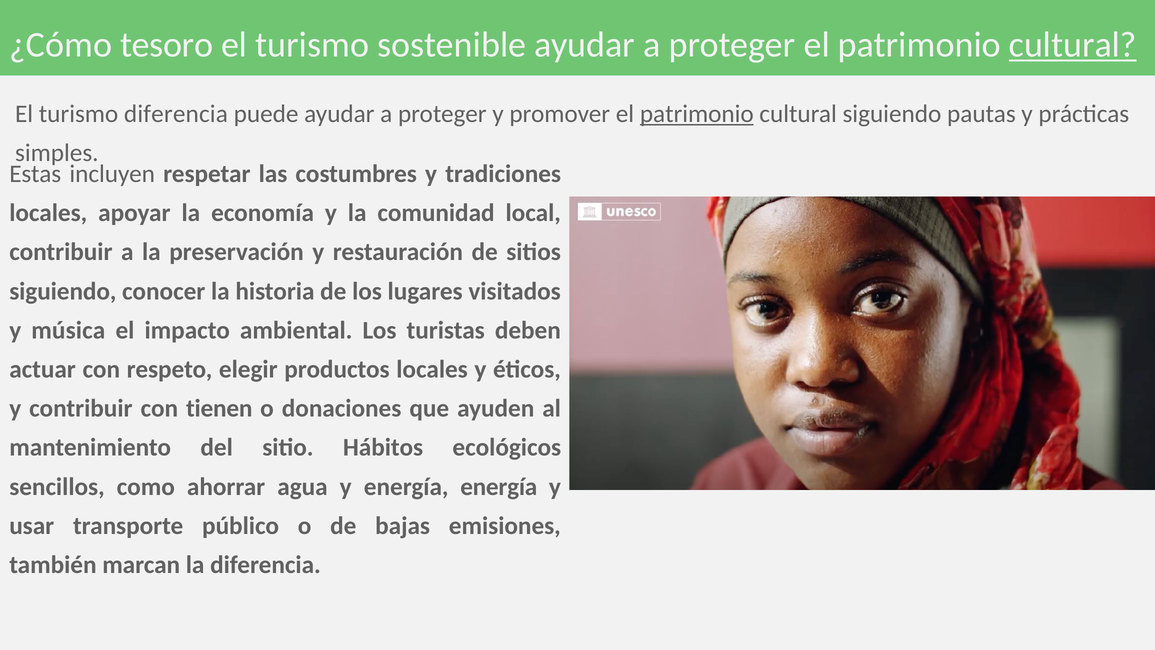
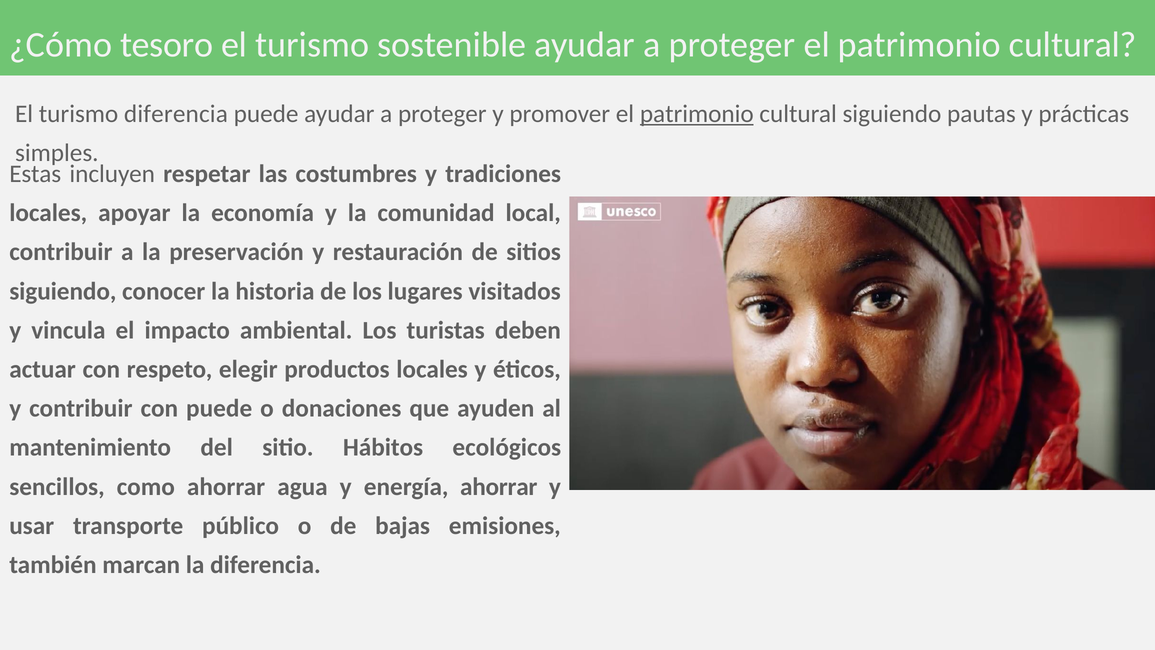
cultural underline: present -> none (1073, 45)
música: música -> vincula (68, 330)
con tienen: tienen -> puede (219, 408)
energía energía: energía -> ahorrar (499, 486)
